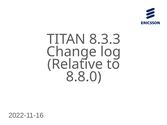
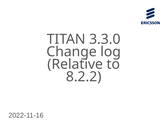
8.3.3: 8.3.3 -> 3.3.0 (105, 39)
8.8.0: 8.8.0 -> 8.2.2 (84, 77)
